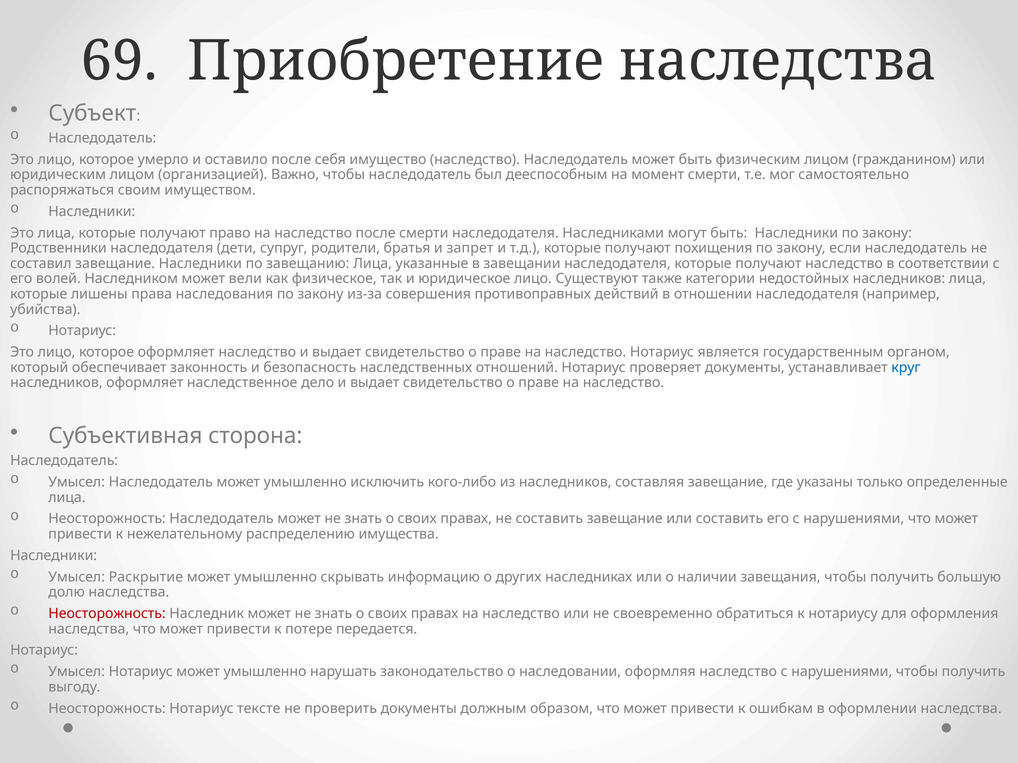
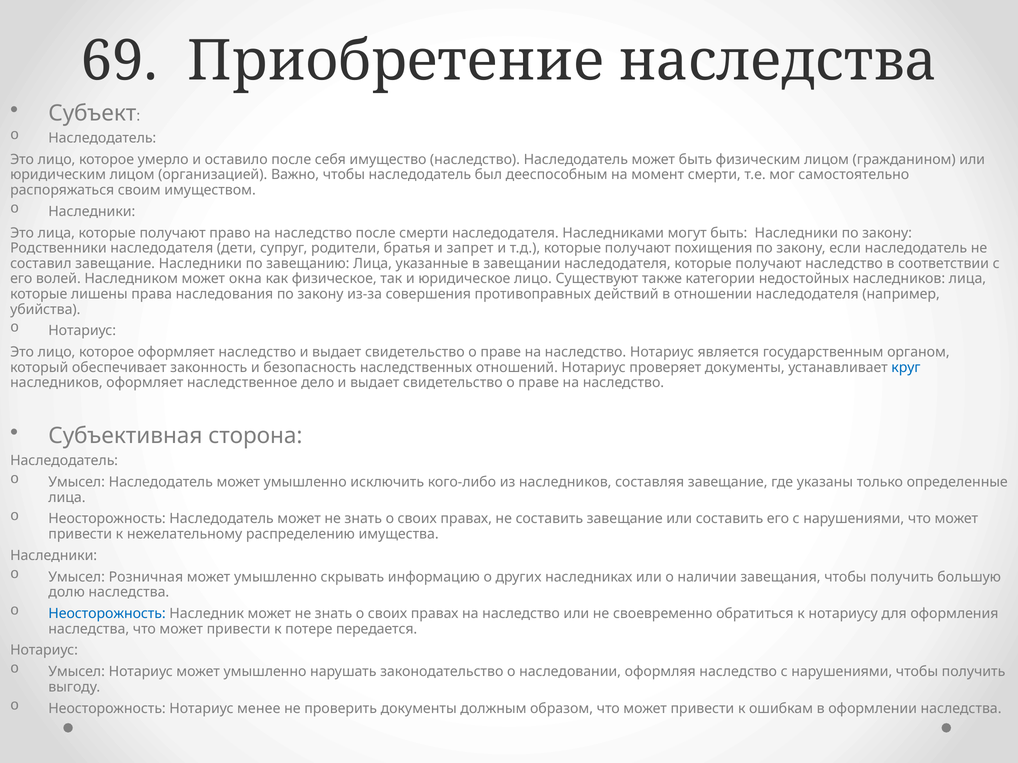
вели: вели -> окна (245, 279)
Раскрытие: Раскрытие -> Розничная (146, 577)
Неосторожность colour: red -> blue (107, 614)
тексте: тексте -> менее (259, 709)
